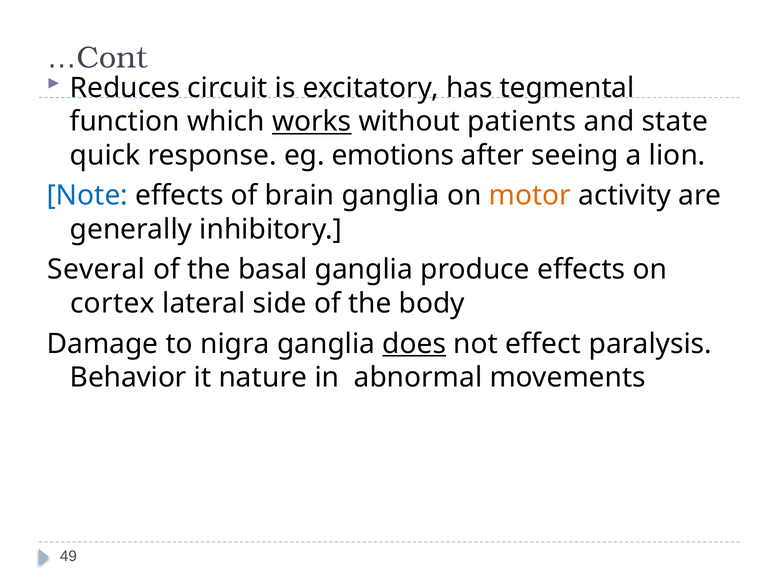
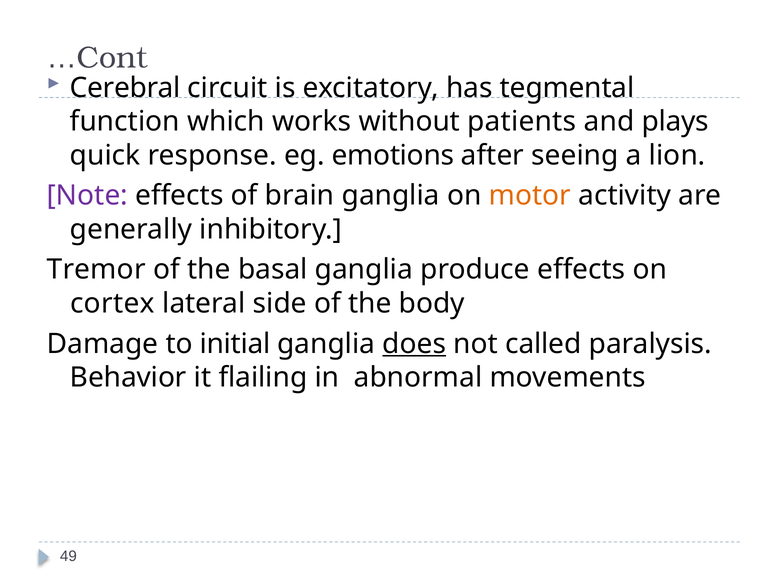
Reduces: Reduces -> Cerebral (125, 88)
works underline: present -> none (312, 121)
state: state -> plays (675, 121)
Note colour: blue -> purple (87, 195)
Several: Several -> Tremor (96, 269)
nigra: nigra -> initial (235, 343)
effect: effect -> called (543, 343)
nature: nature -> flailing (263, 377)
